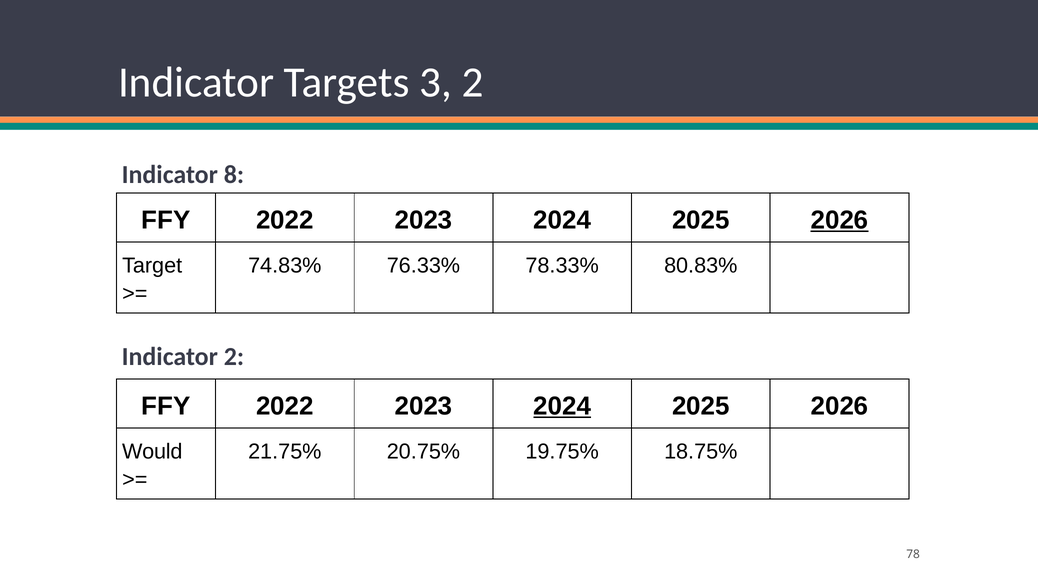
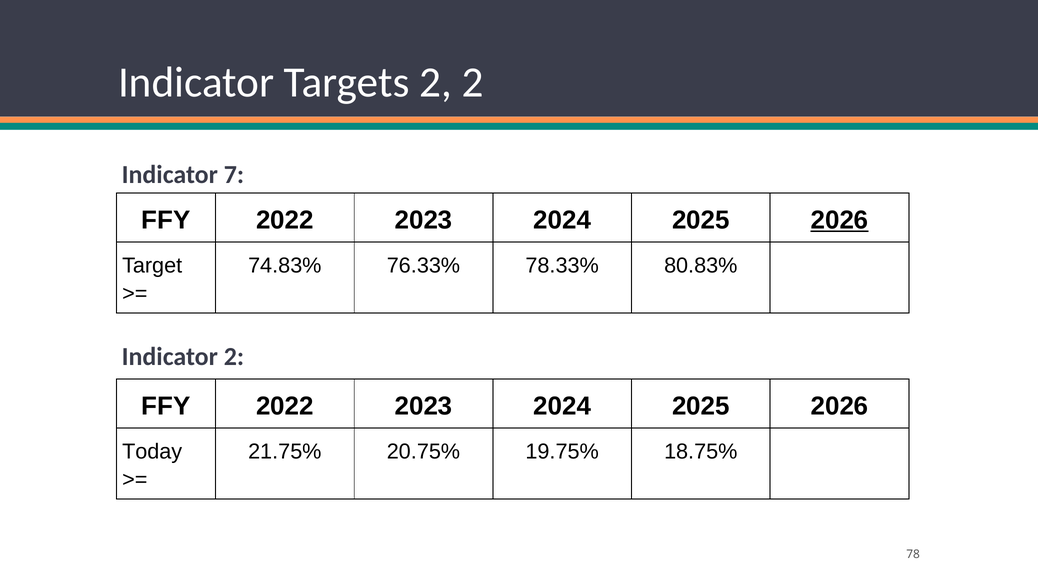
Targets 3: 3 -> 2 (436, 82)
8: 8 -> 7 (234, 175)
2024 underline: present -> none (562, 406)
Would: Would -> Today (152, 452)
